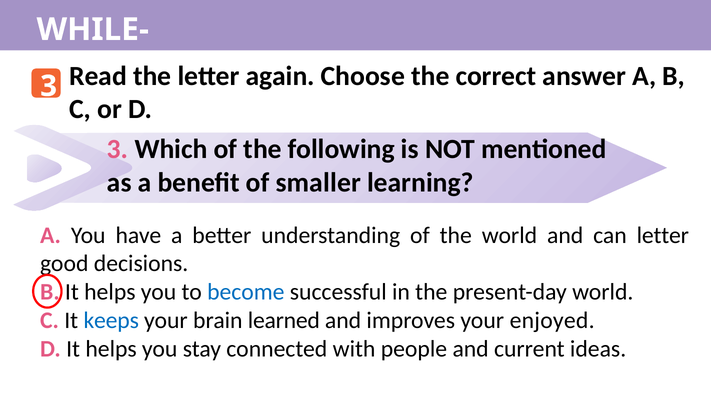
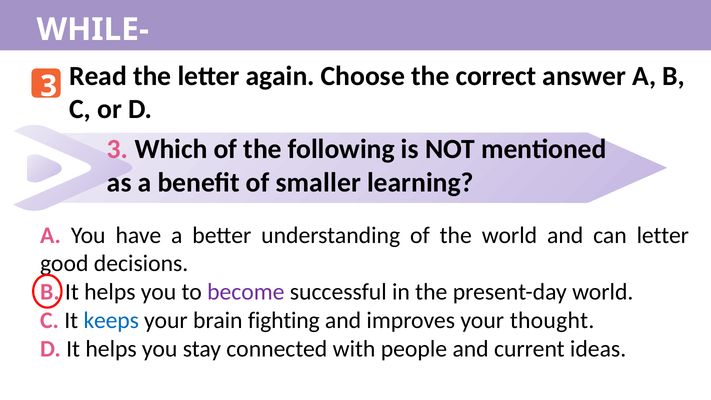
become colour: blue -> purple (246, 292)
learned: learned -> fighting (284, 320)
enjoyed: enjoyed -> thought (552, 320)
